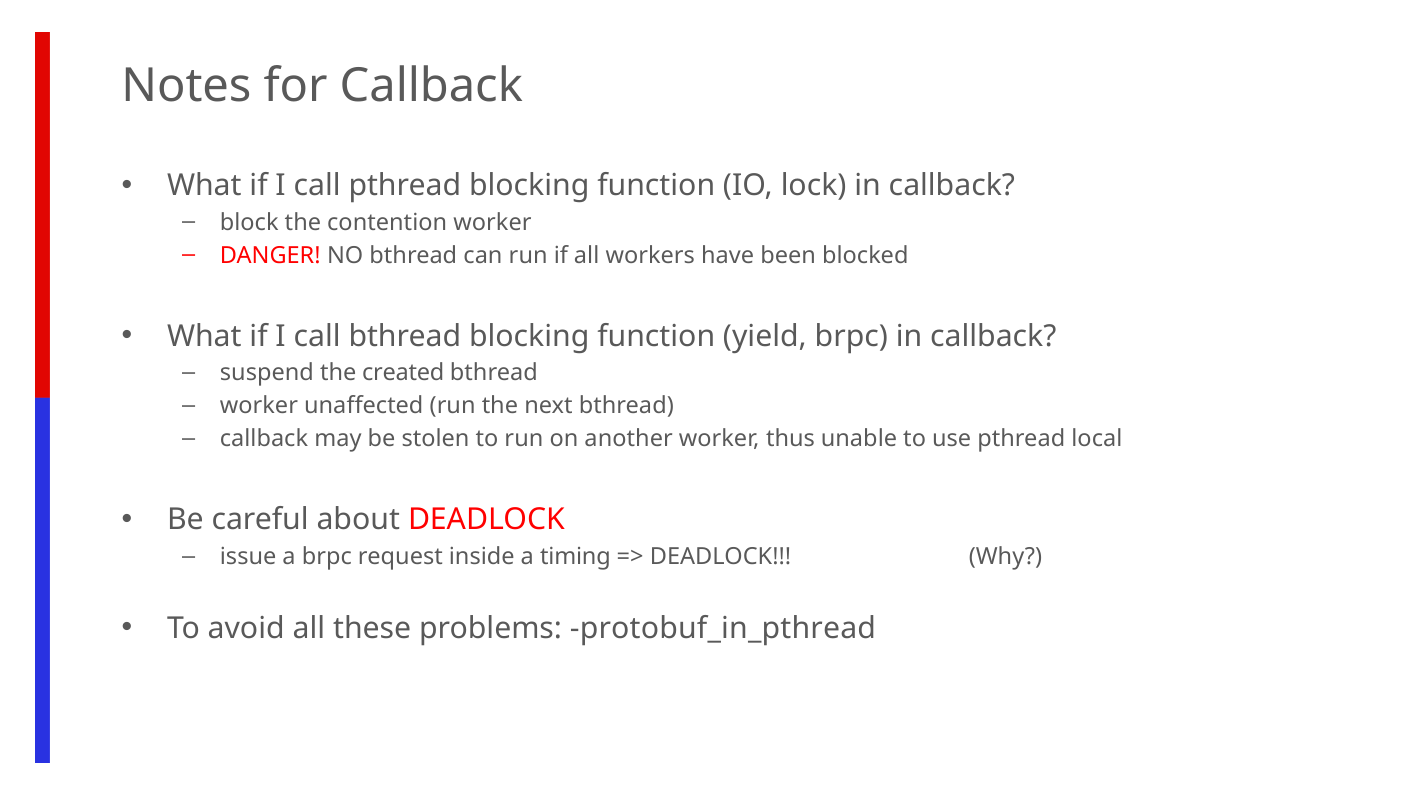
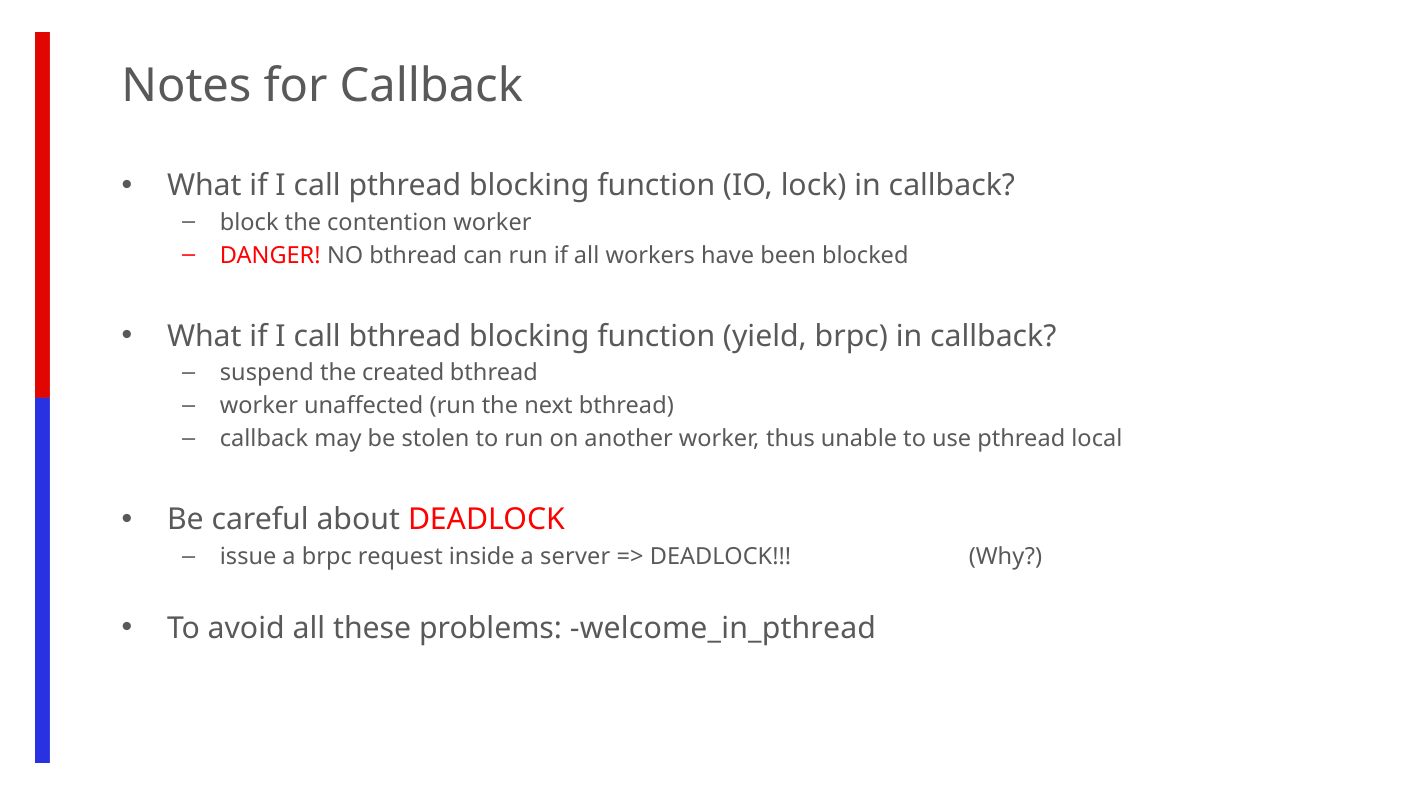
timing: timing -> server (575, 557)
protobuf_in_pthread: protobuf_in_pthread -> welcome_in_pthread (723, 629)
